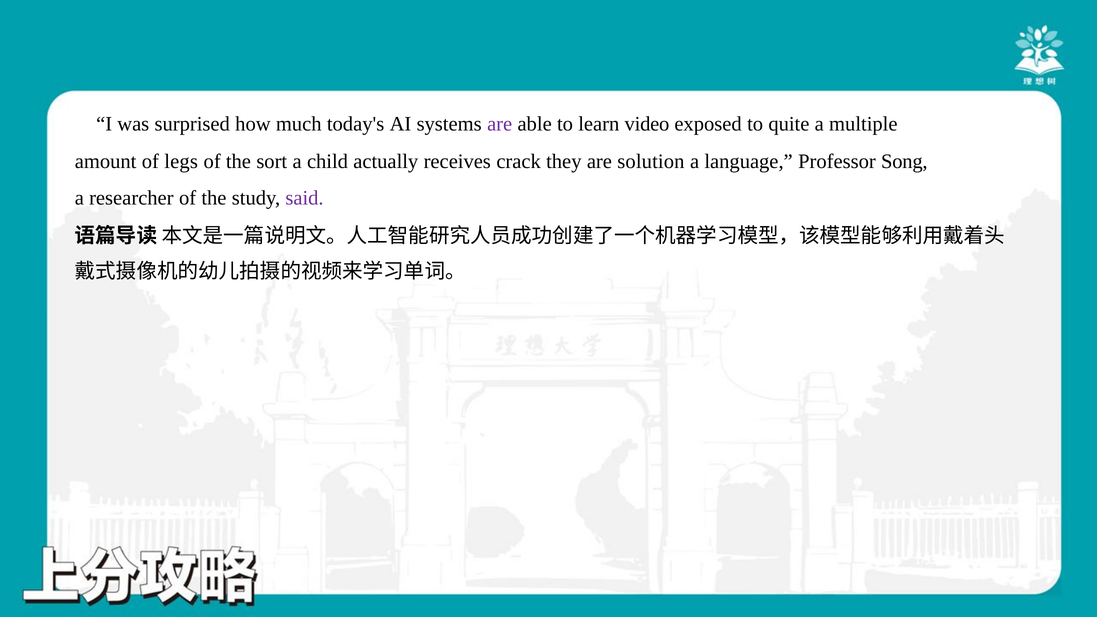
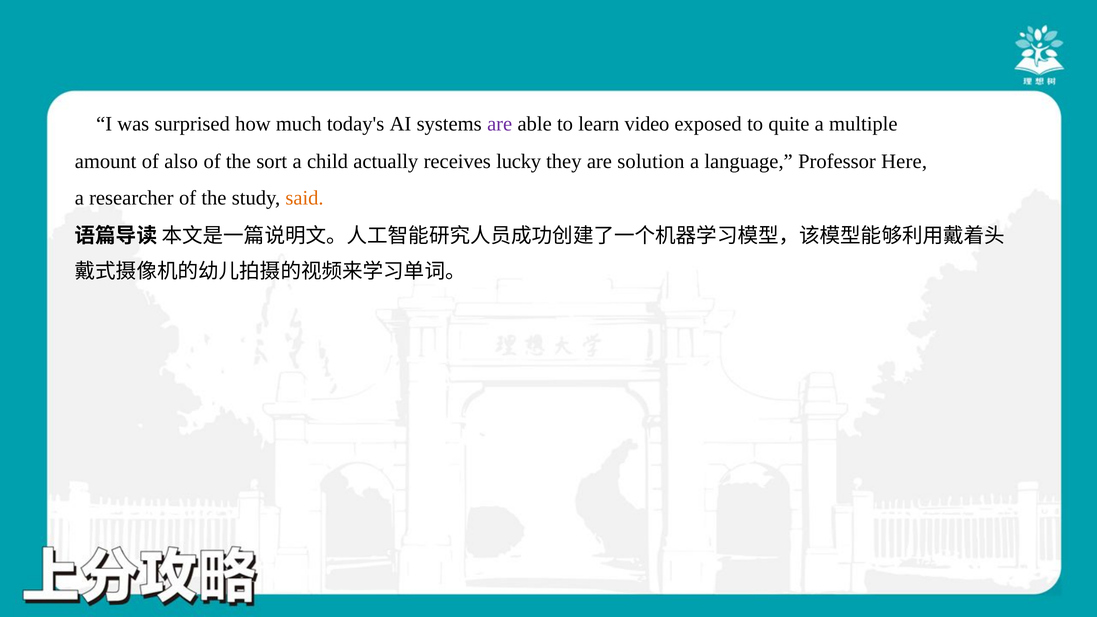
legs: legs -> also (181, 162)
crack: crack -> lucky (519, 162)
Song: Song -> Here (904, 162)
said colour: purple -> orange (305, 198)
